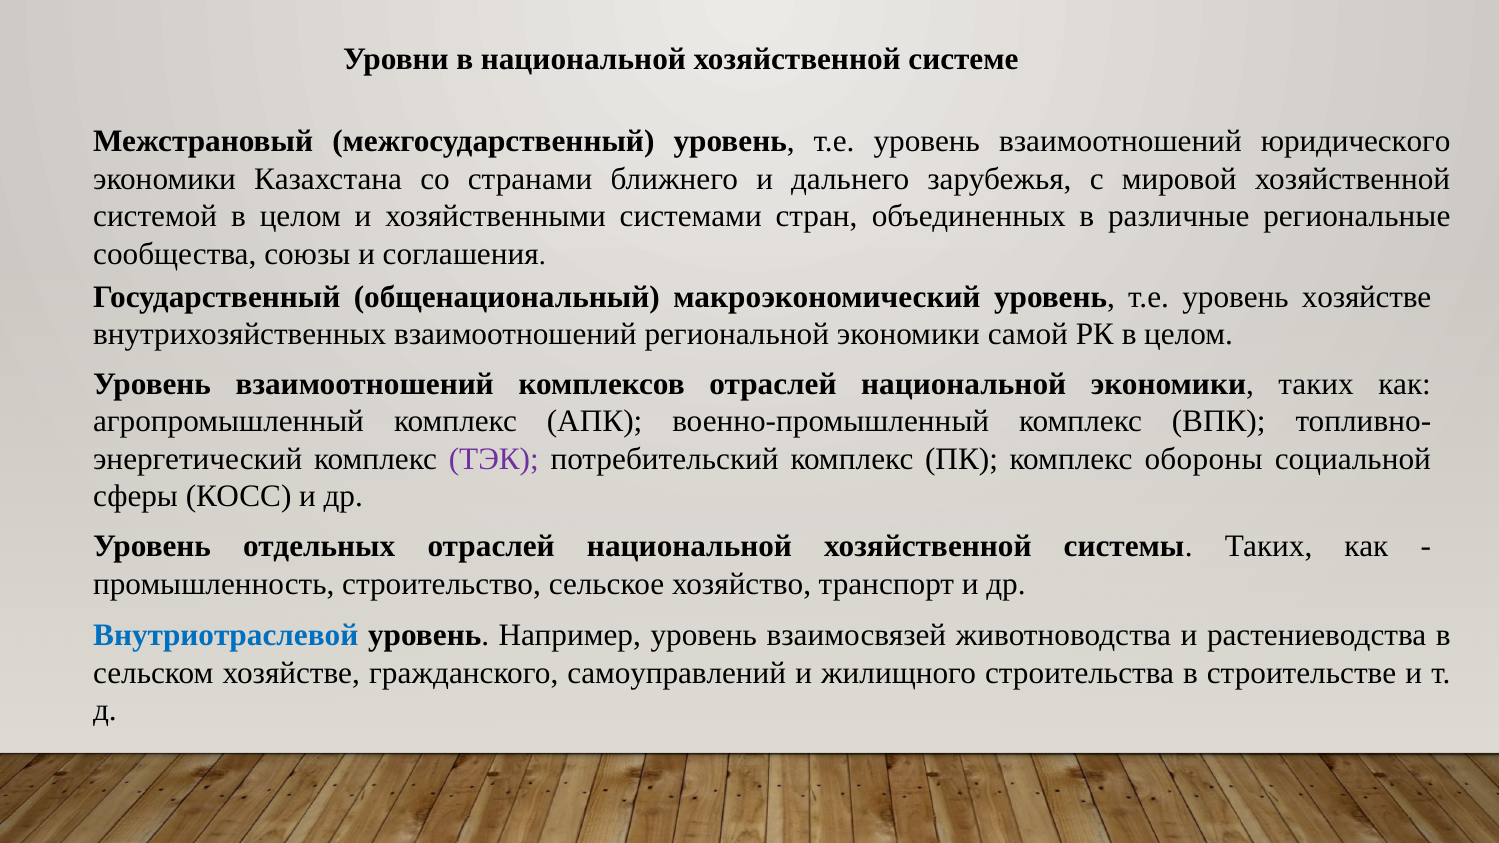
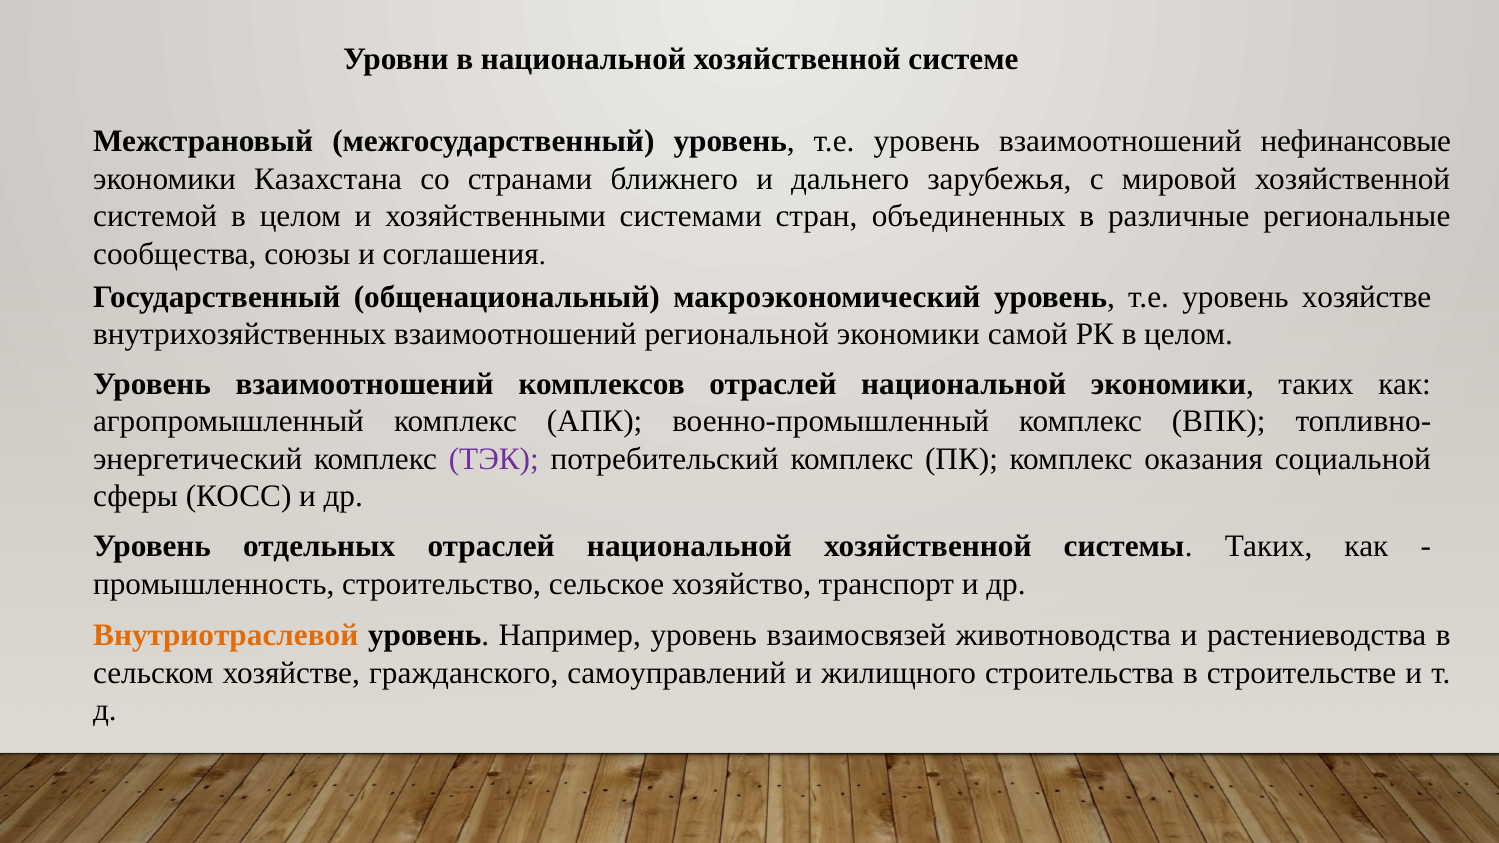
юридического: юридического -> нефинансовые (1356, 141)
обороны: обороны -> оказания (1204, 459)
Внутриотраслевой colour: blue -> orange (226, 636)
